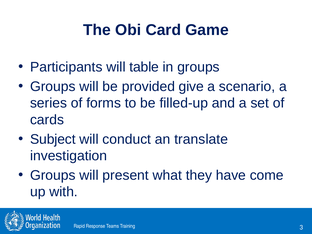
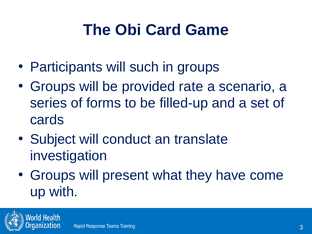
table: table -> such (144, 67)
give: give -> rate (191, 86)
